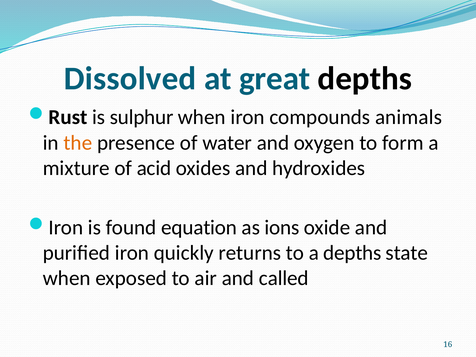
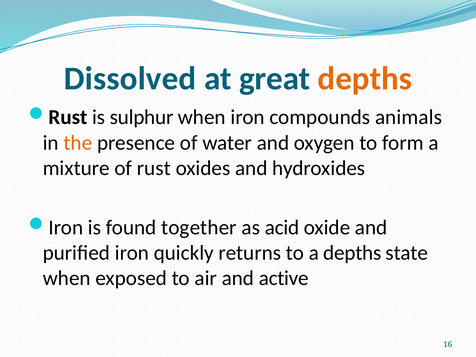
depths colour: black -> orange (365, 79)
of acid: acid -> rust (154, 168)
equation: equation -> together (199, 227)
ions: ions -> acid (282, 227)
called: called -> active (284, 278)
